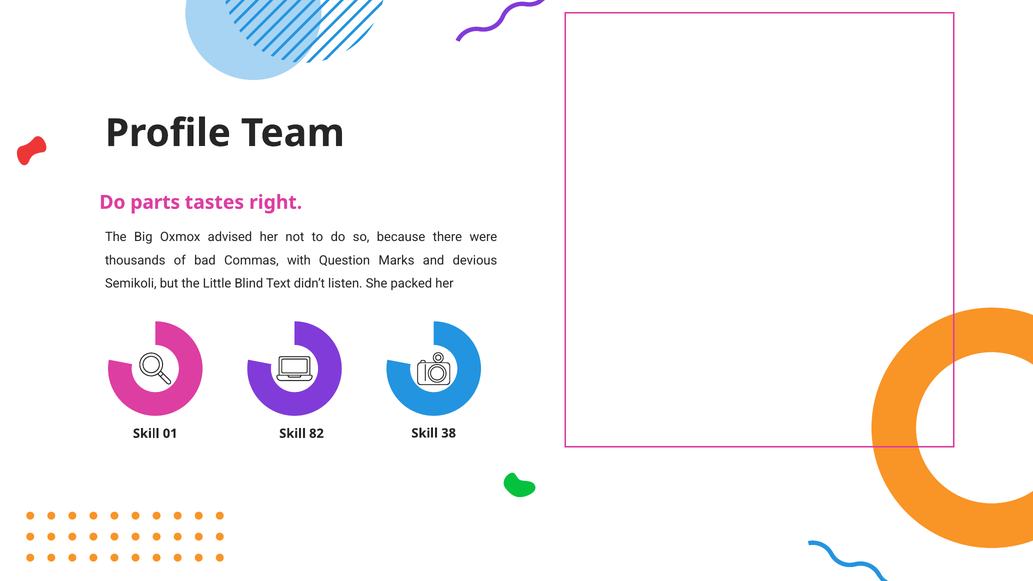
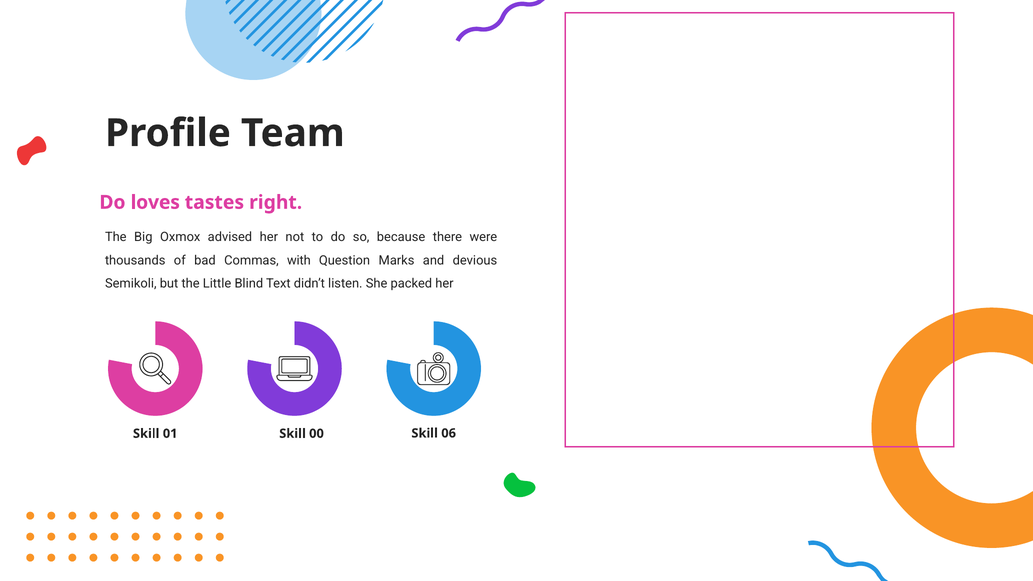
parts: parts -> loves (155, 202)
82: 82 -> 00 (316, 434)
38: 38 -> 06 (449, 433)
